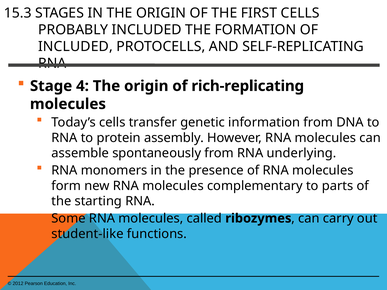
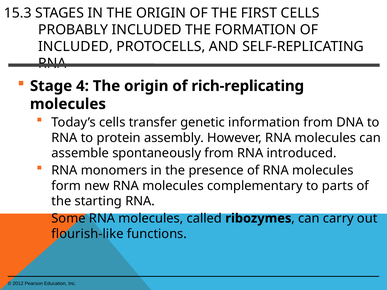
underlying: underlying -> introduced (302, 153)
student-like: student-like -> flourish-like (87, 234)
